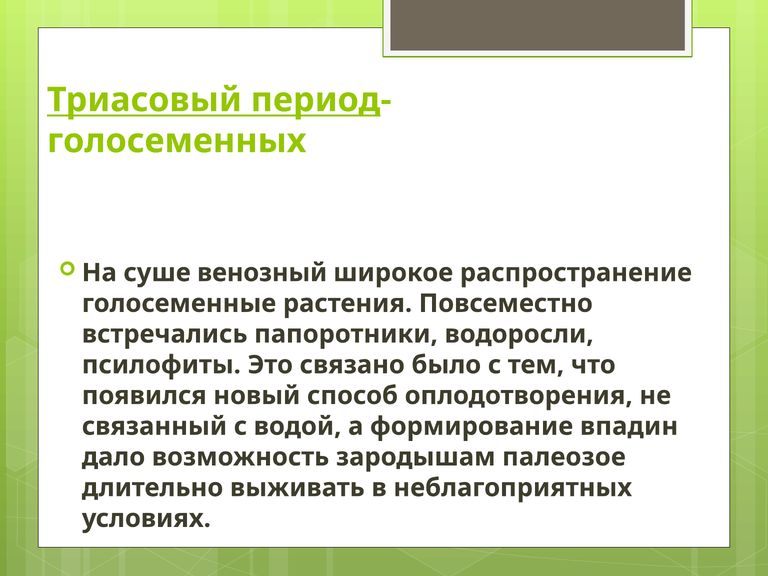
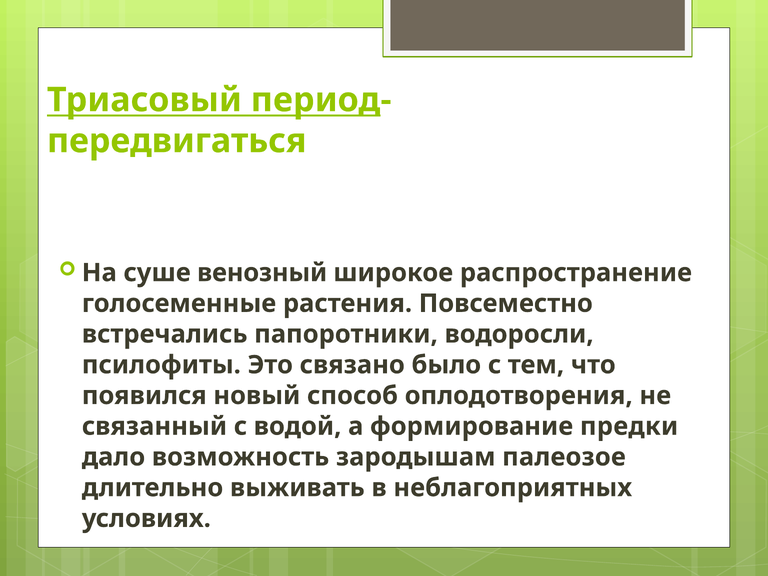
голосеменных: голосеменных -> передвигаться (177, 141)
впадин: впадин -> предки (629, 426)
